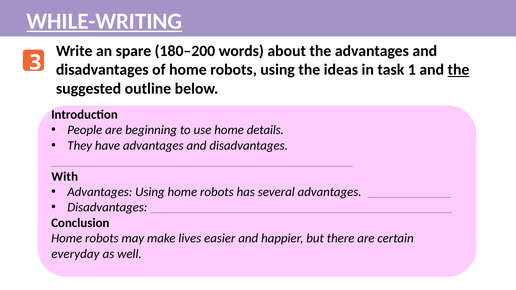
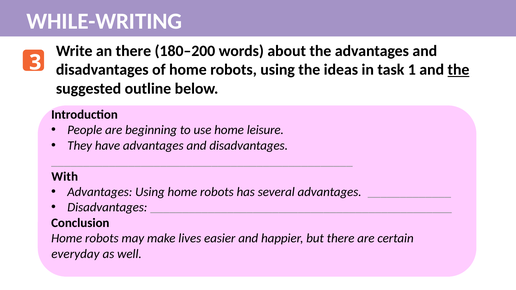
WHILE-WRITING underline: present -> none (104, 21)
an spare: spare -> there (133, 51)
details: details -> leisure (265, 130)
